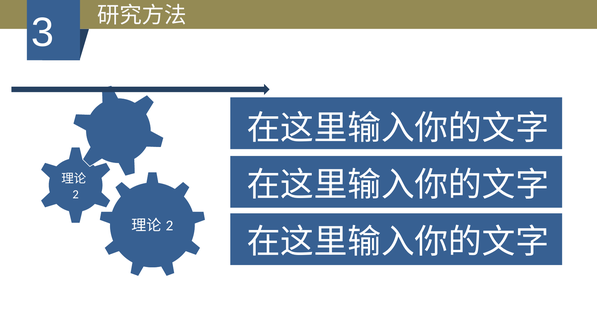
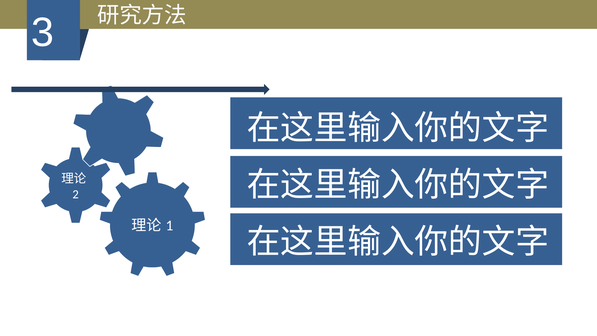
2: 2 -> 1 (169, 225)
